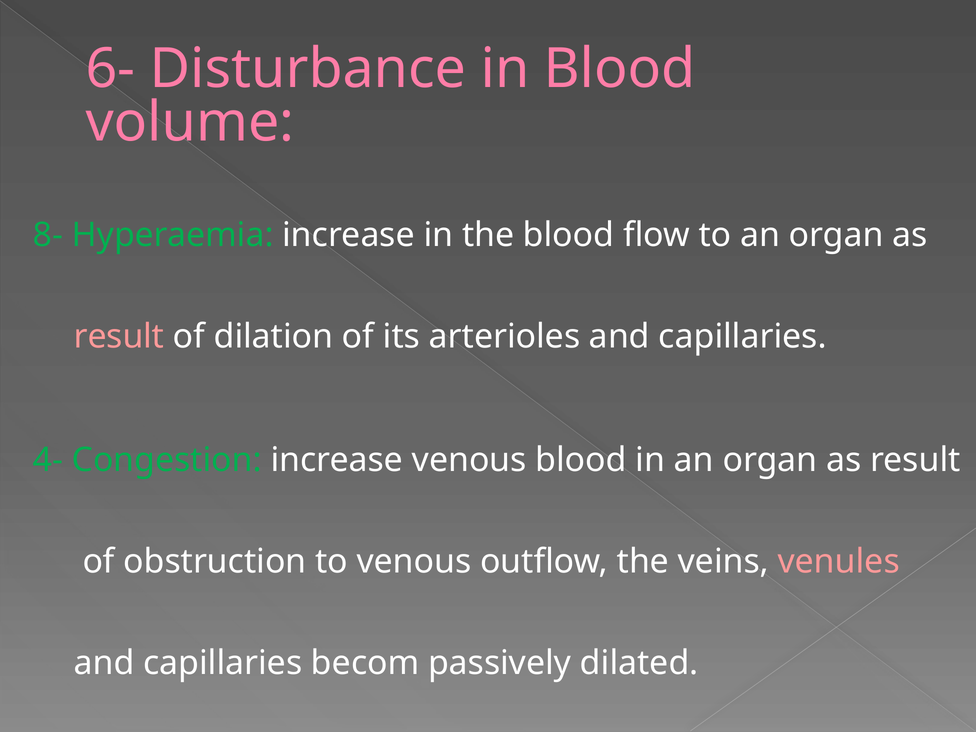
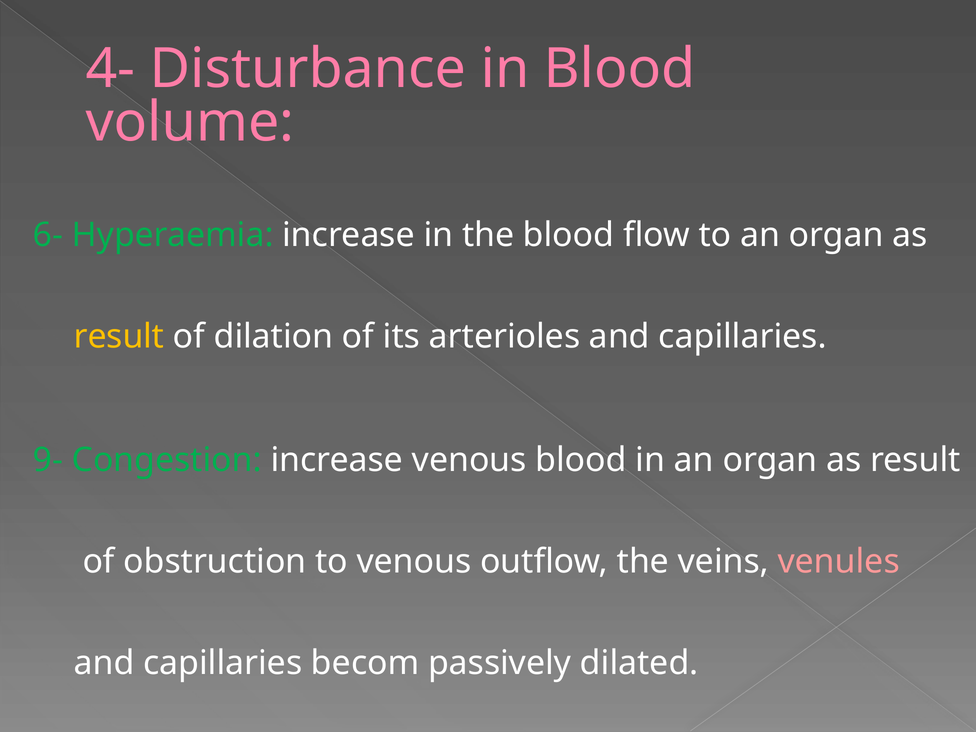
6-: 6- -> 4- (111, 69)
8-: 8- -> 6- (48, 235)
result colour: pink -> yellow (119, 337)
4-: 4- -> 9- (48, 460)
